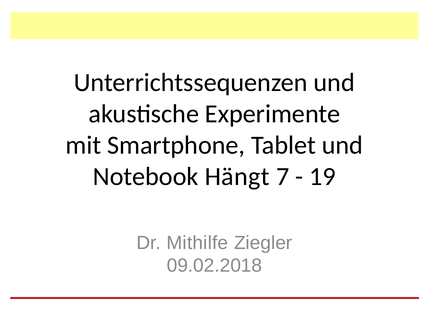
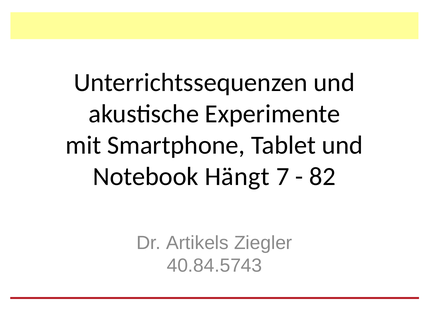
19: 19 -> 82 (322, 177)
Mithilfe: Mithilfe -> Artikels (197, 243)
09.02.2018: 09.02.2018 -> 40.84.5743 (214, 266)
